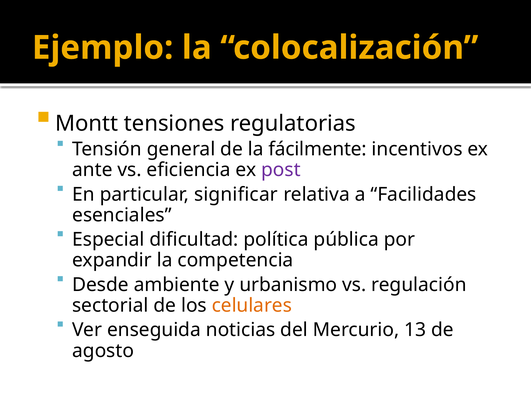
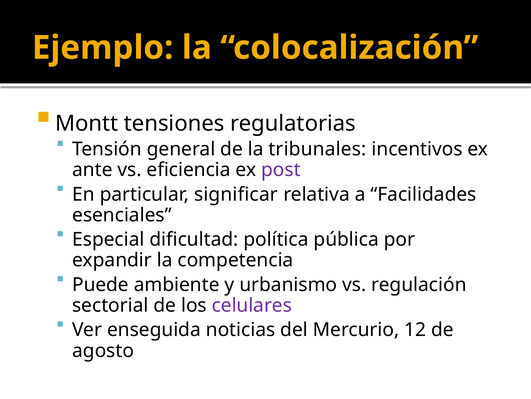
fácilmente: fácilmente -> tribunales (317, 149)
Desde: Desde -> Puede (100, 284)
celulares colour: orange -> purple (252, 305)
13: 13 -> 12 (415, 329)
